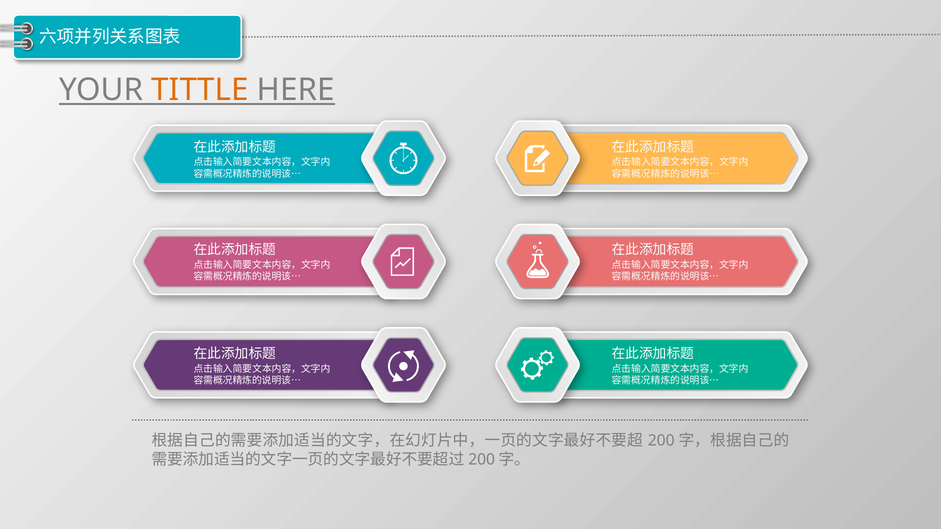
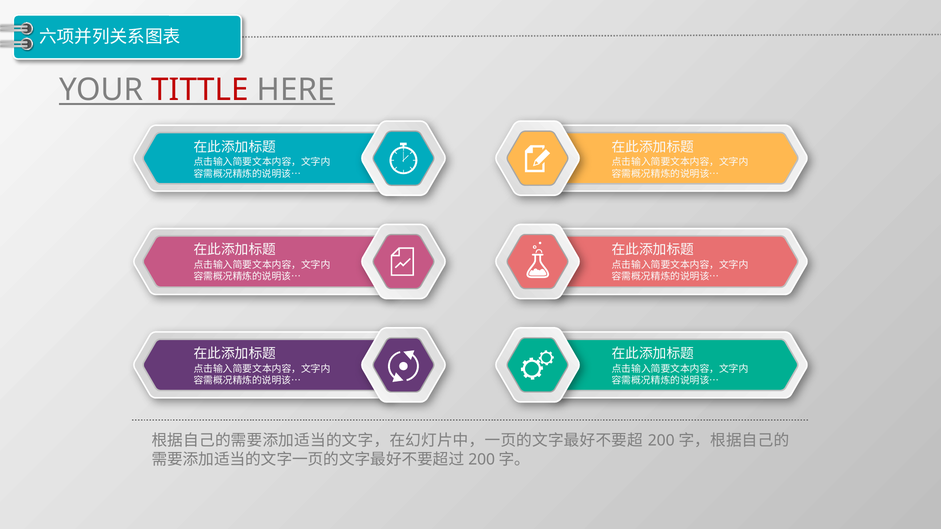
TITTLE colour: orange -> red (200, 90)
